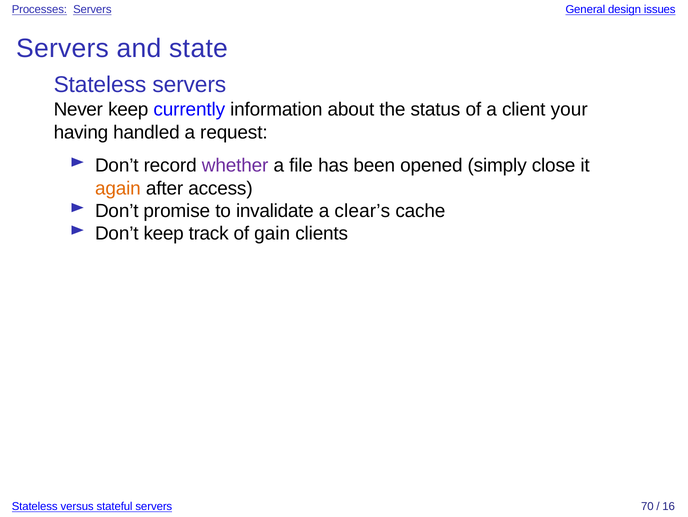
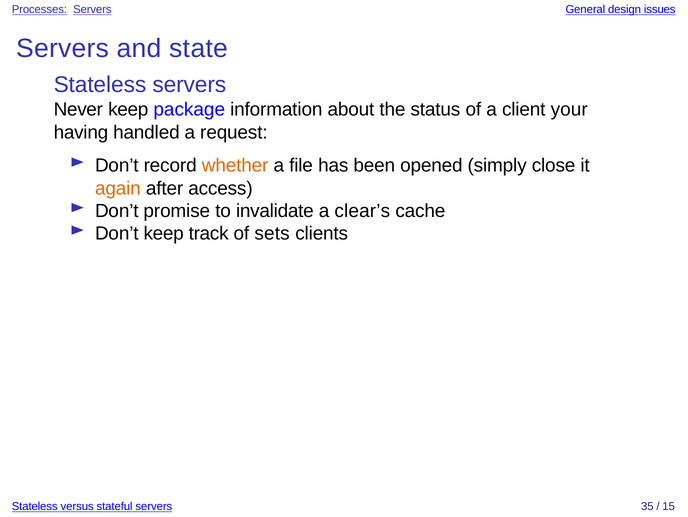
currently: currently -> package (189, 109)
whether colour: purple -> orange (235, 165)
gain: gain -> sets (272, 233)
70: 70 -> 35 (647, 506)
16: 16 -> 15 (669, 506)
